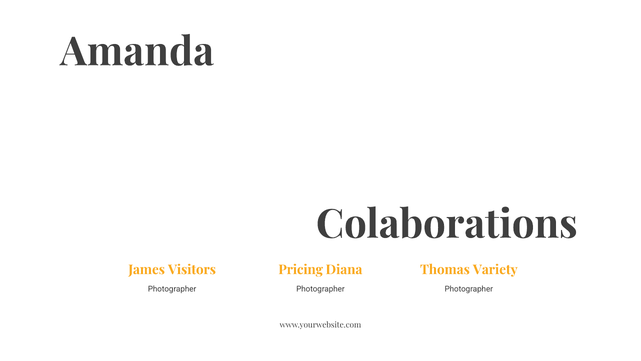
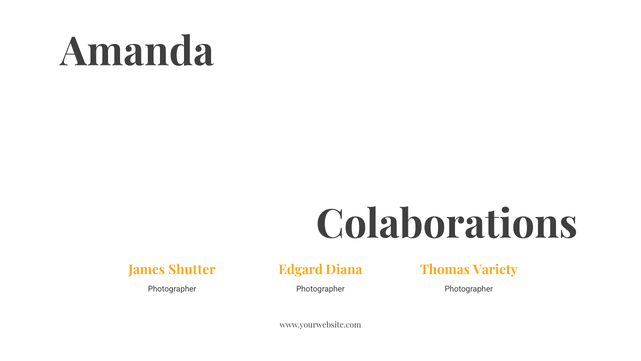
Visitors: Visitors -> Shutter (192, 269)
Pricing: Pricing -> Edgard (301, 269)
